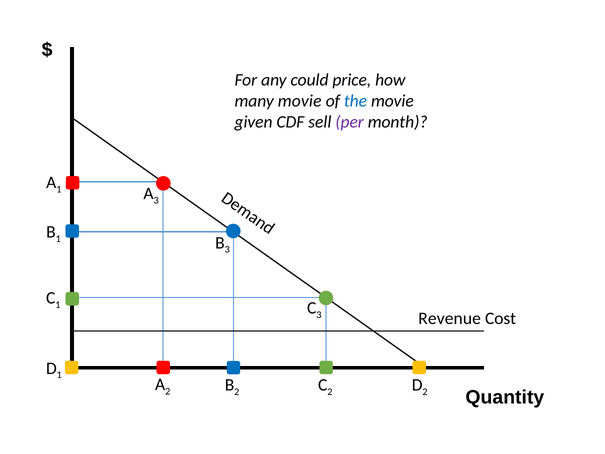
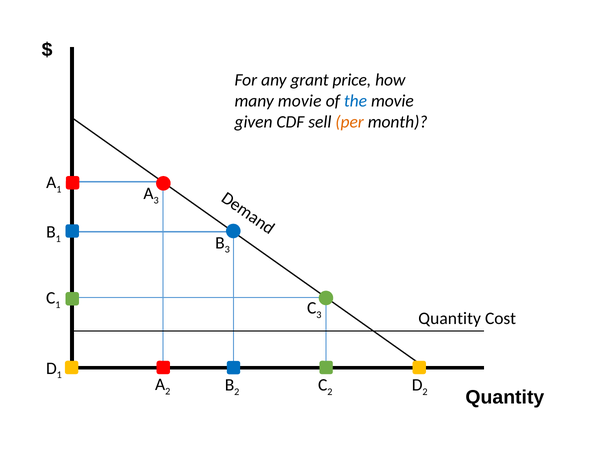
could: could -> grant (310, 80)
per colour: purple -> orange (350, 122)
Revenue: Revenue -> Quantity (450, 318)
